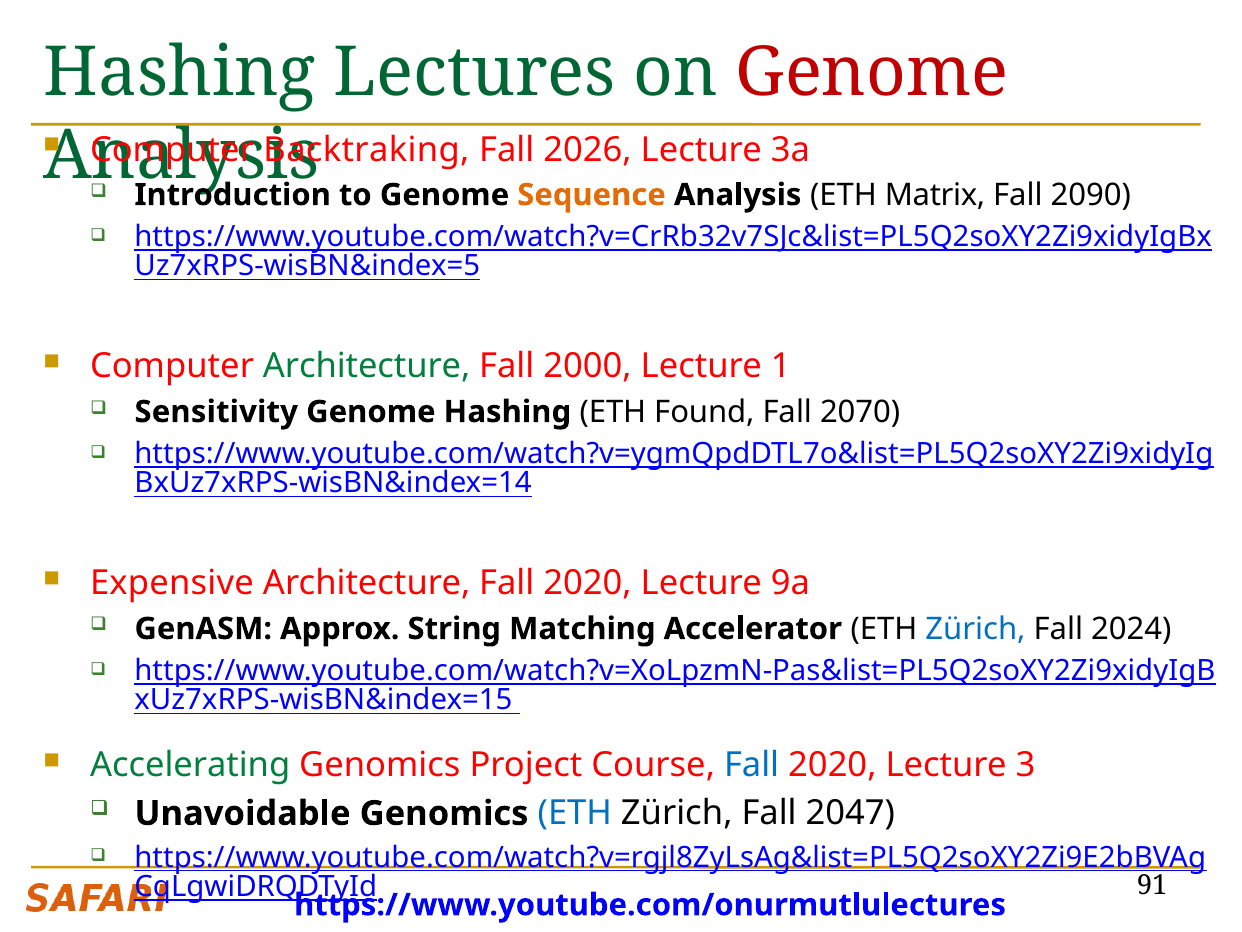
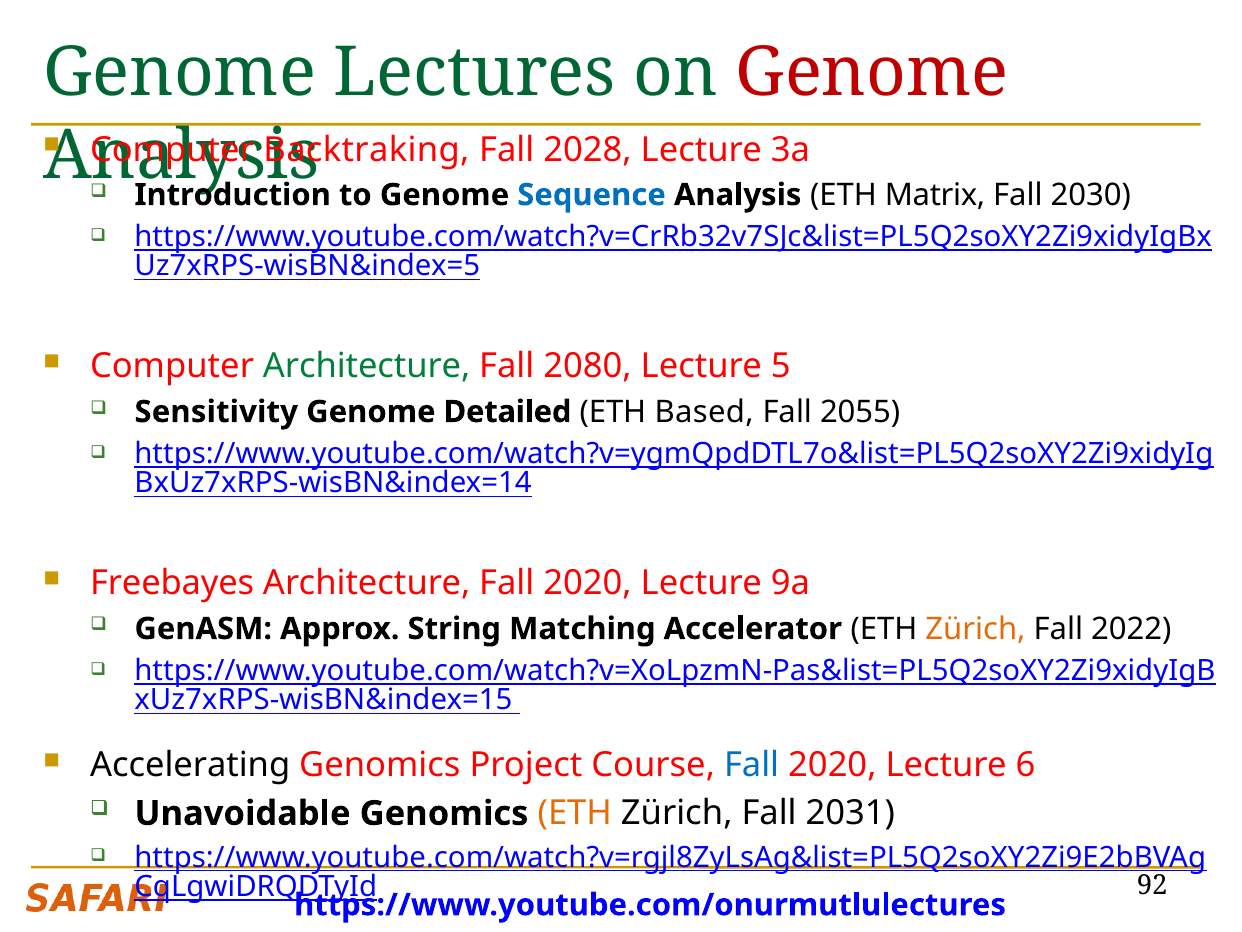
Hashing: Hashing -> Genome (180, 73)
2026: 2026 -> 2028 (588, 150)
Sequence colour: orange -> blue (592, 195)
2090: 2090 -> 2030 (1091, 195)
2000: 2000 -> 2080 (588, 366)
1: 1 -> 5 (781, 366)
Genome Hashing: Hashing -> Detailed (508, 412)
Found: Found -> Based (704, 412)
2070: 2070 -> 2055 (860, 412)
Expensive: Expensive -> Freebayes (172, 583)
Zürich colour: blue -> orange (975, 628)
2024: 2024 -> 2022 (1131, 628)
Accelerating colour: green -> black (190, 765)
3: 3 -> 6 (1026, 765)
ETH colour: blue -> orange (575, 813)
2047: 2047 -> 2031 (850, 813)
91: 91 -> 92 (1152, 885)
